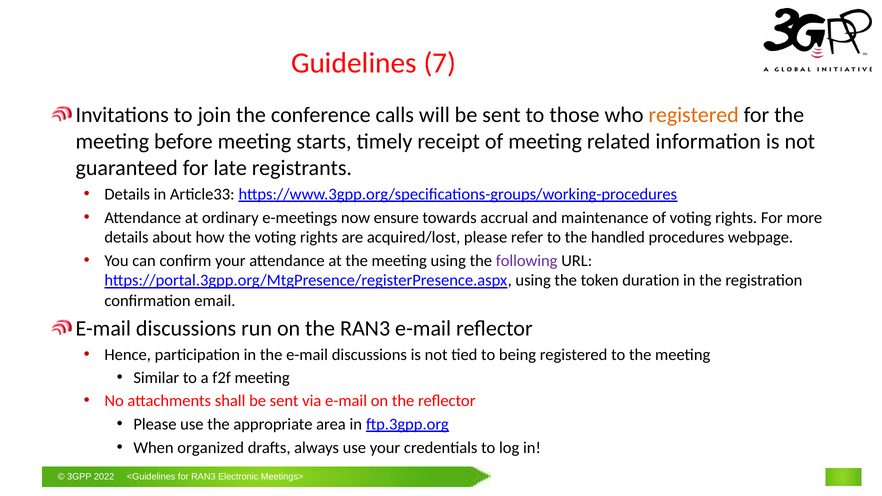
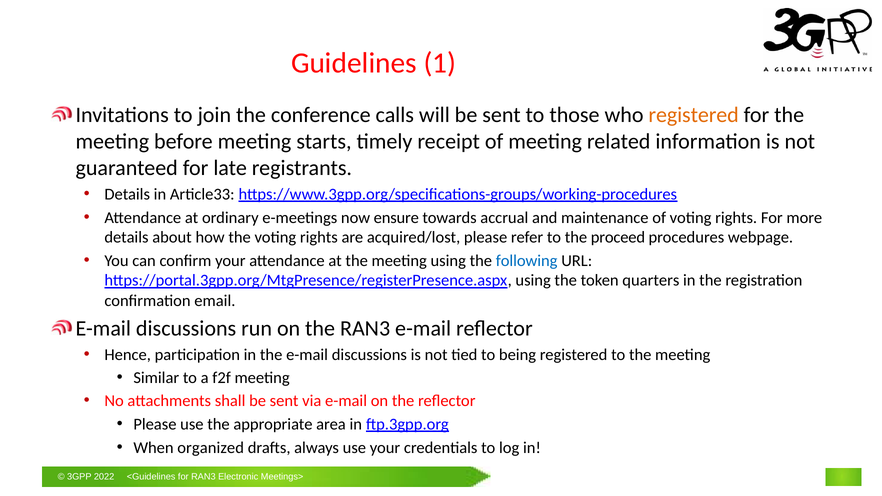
7: 7 -> 1 (440, 63)
handled: handled -> proceed (618, 238)
following colour: purple -> blue (527, 261)
duration: duration -> quarters (651, 281)
